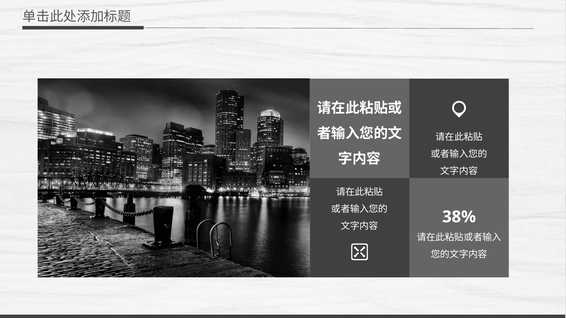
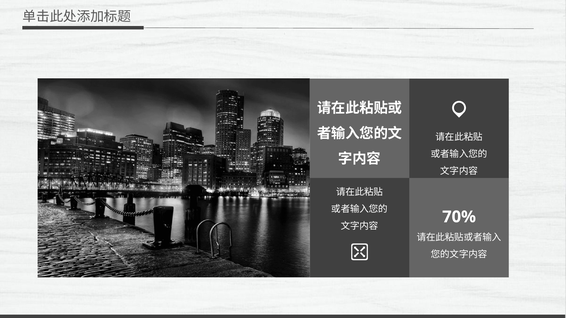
38%: 38% -> 70% (459, 217)
